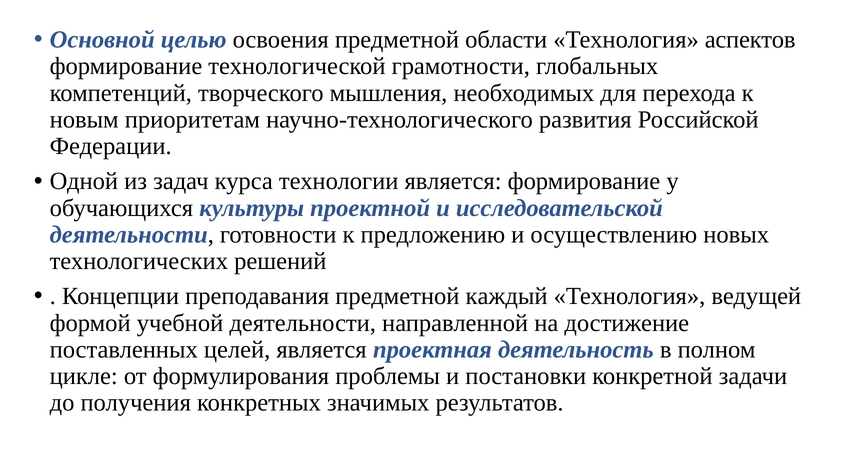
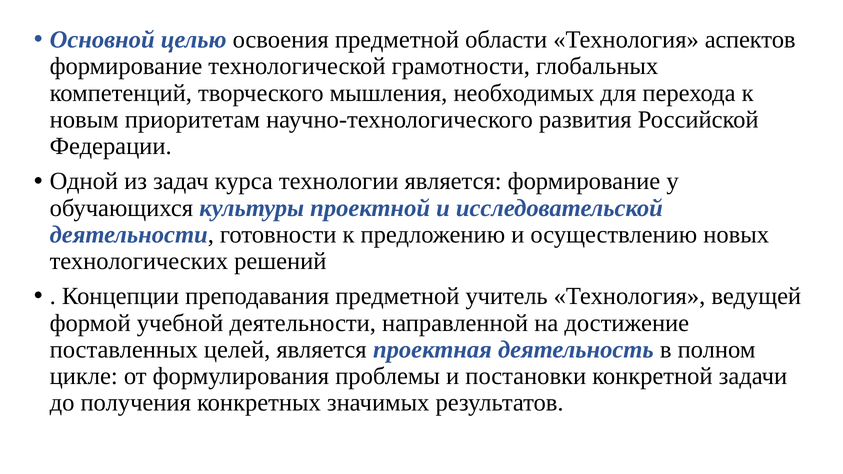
каждый: каждый -> учитель (507, 296)
